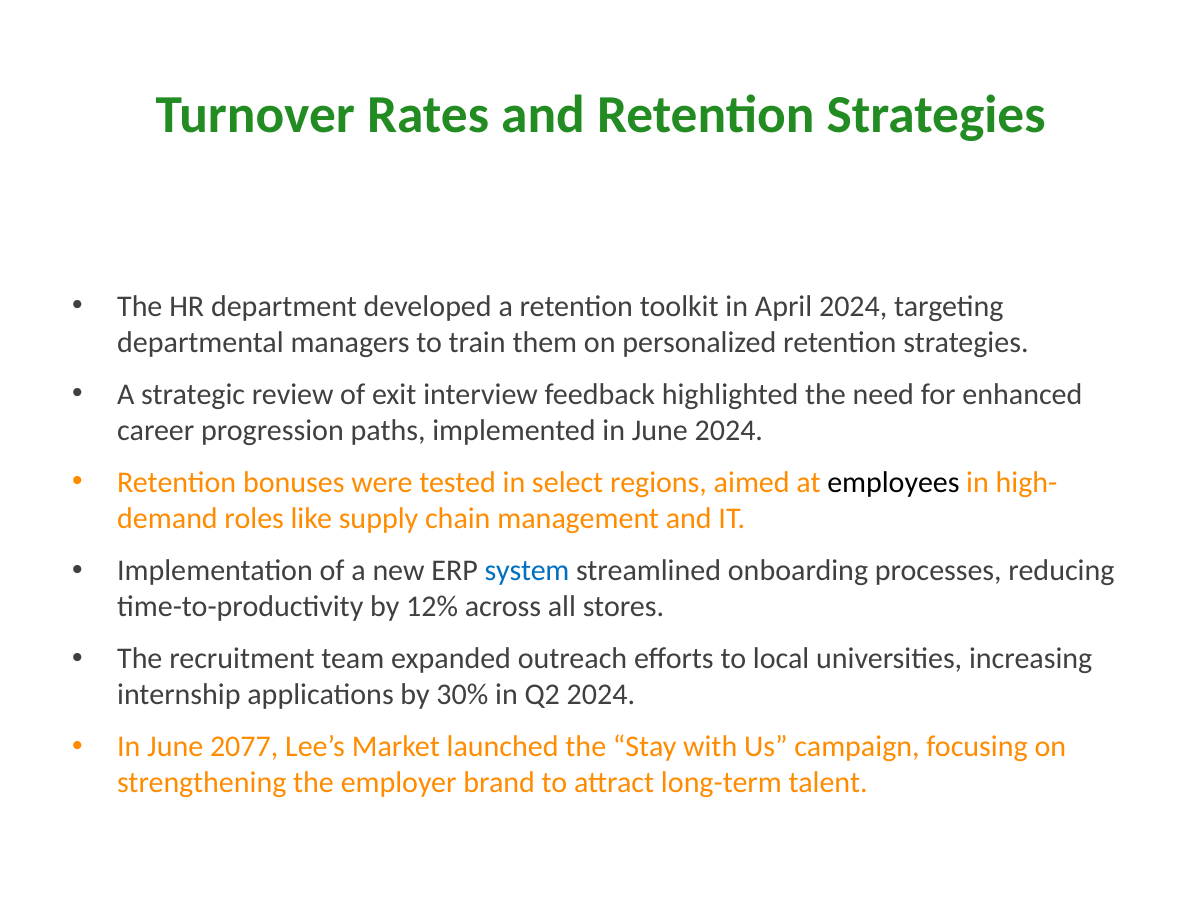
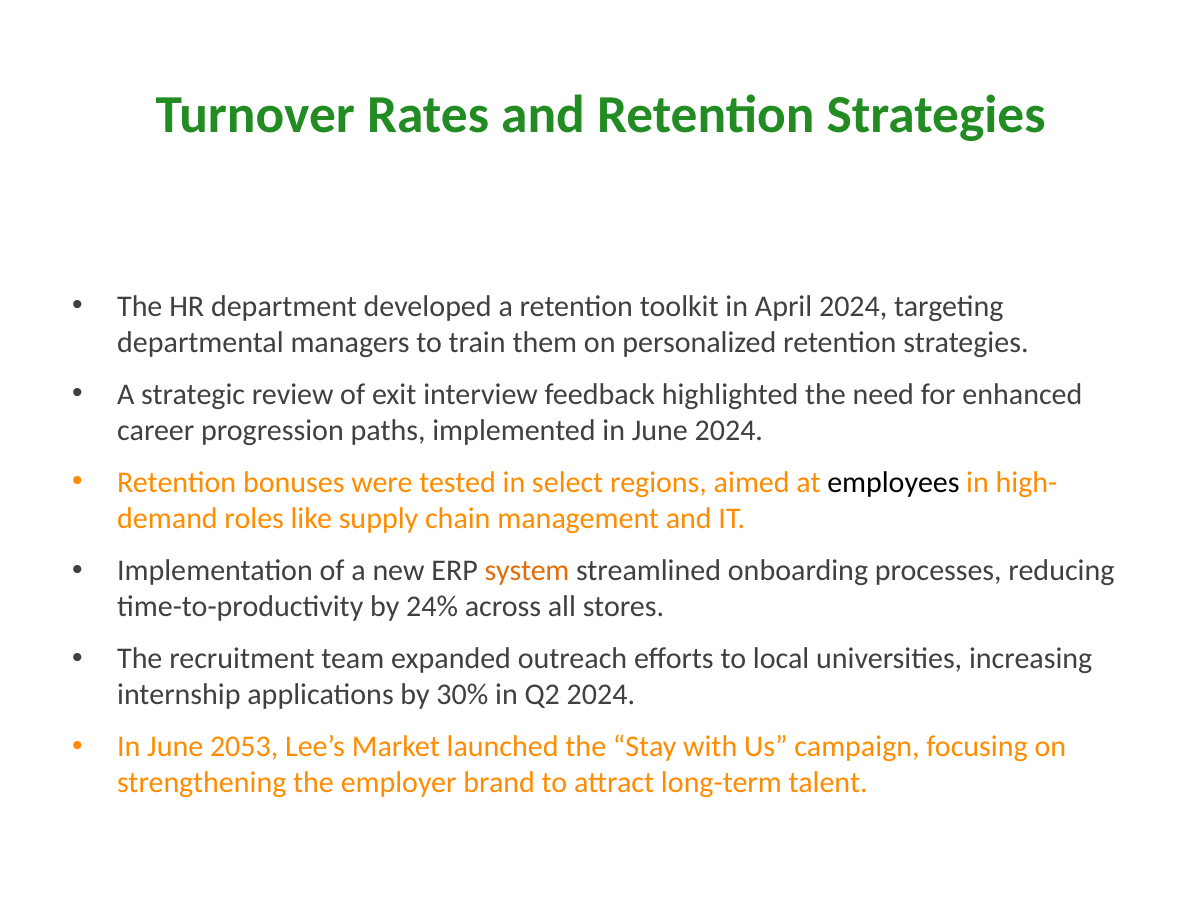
system colour: blue -> orange (527, 571)
12%: 12% -> 24% (432, 607)
2077: 2077 -> 2053 (244, 747)
